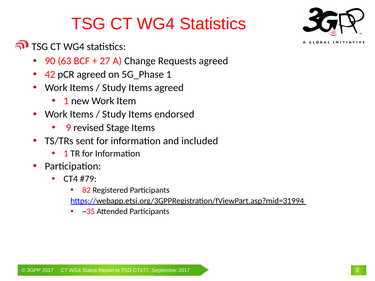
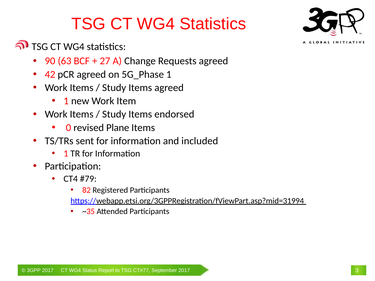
9: 9 -> 0 (68, 128)
Stage: Stage -> Plane (118, 128)
